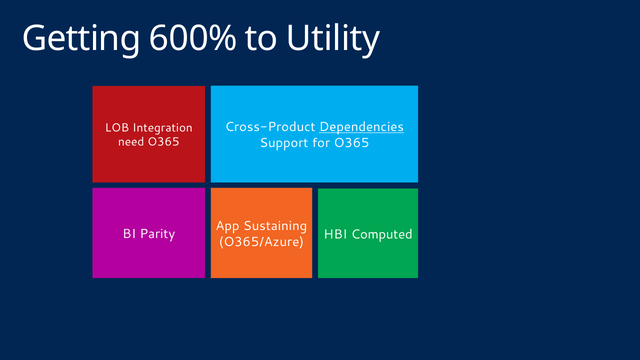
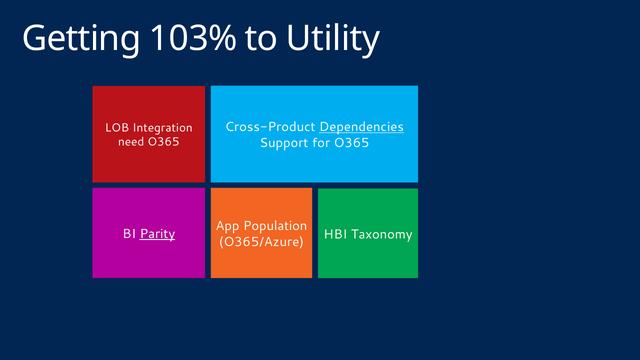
600%: 600% -> 103% (193, 39)
Sustaining: Sustaining -> Population (275, 226)
Parity underline: none -> present (157, 234)
Computed: Computed -> Taxonomy (382, 234)
